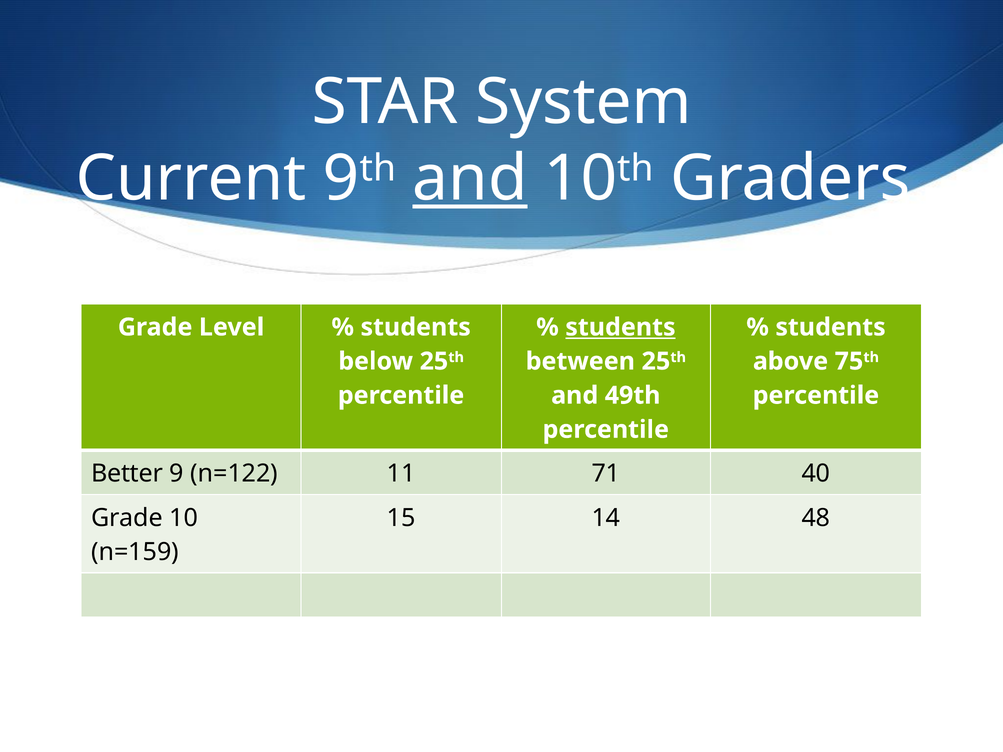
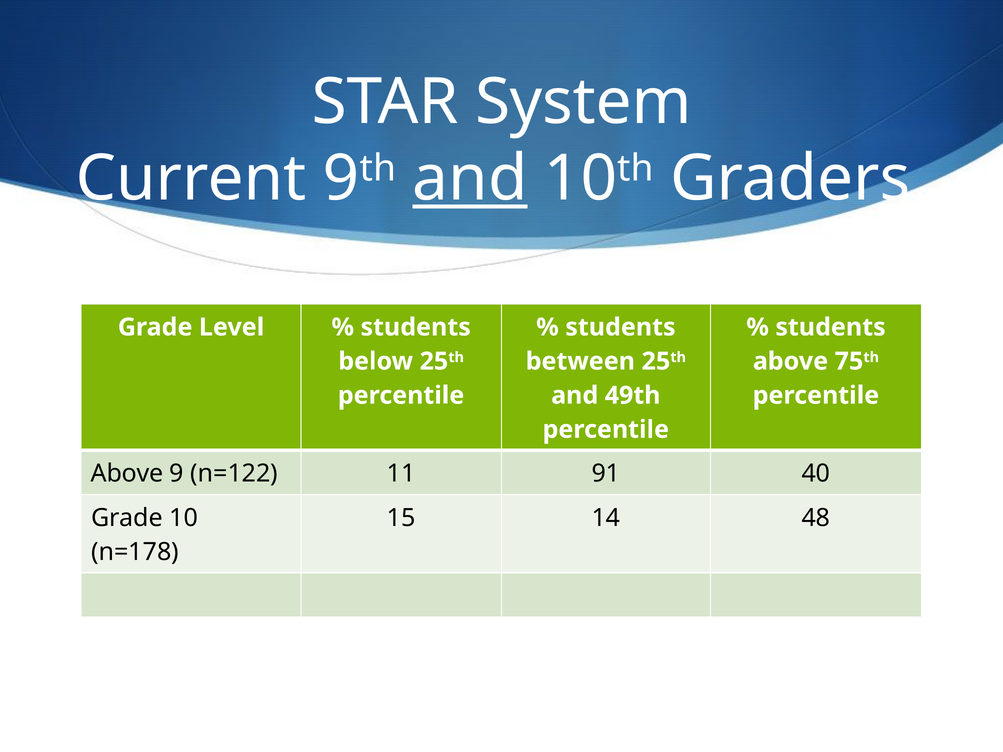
students underline: present -> none (620, 327)
Better: Better -> Above (127, 474)
71: 71 -> 91 (606, 474)
n=159: n=159 -> n=178 (135, 552)
